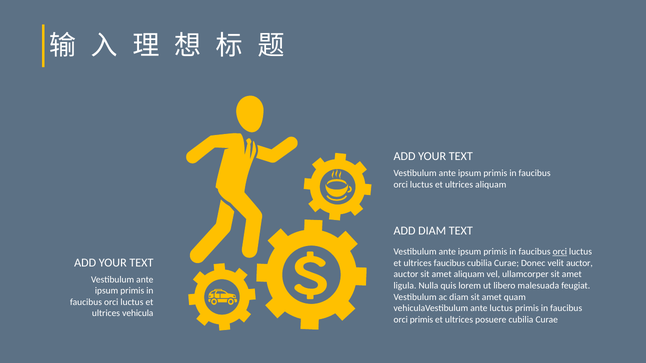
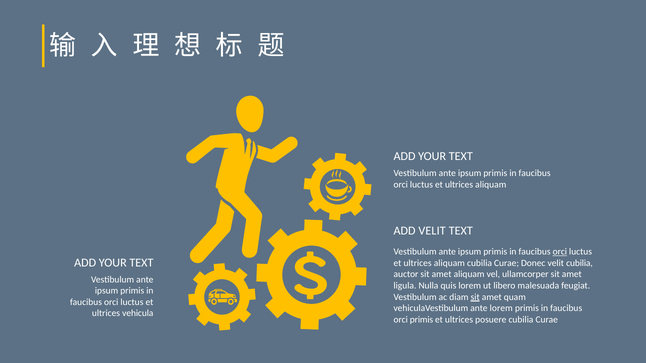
ADD DIAM: DIAM -> VELIT (432, 231)
faucibus: faucibus -> aliquam (449, 263)
velit auctor: auctor -> cubilia (579, 263)
sit underline: none -> present (475, 297)
ante luctus: luctus -> lorem (501, 309)
